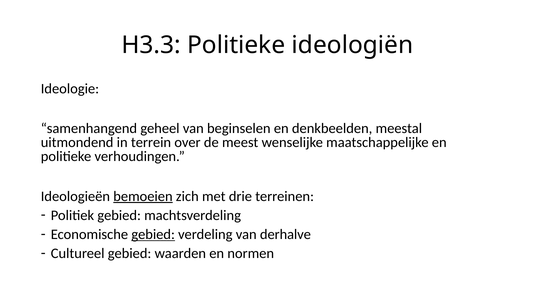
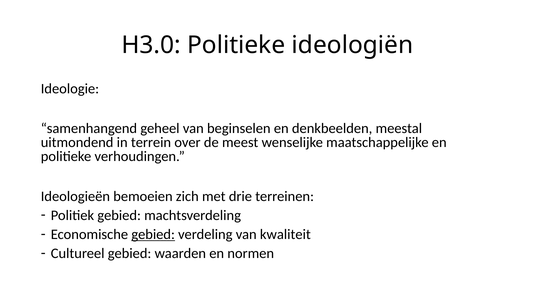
H3.3: H3.3 -> H3.0 (151, 45)
bemoeien underline: present -> none (143, 196)
derhalve: derhalve -> kwaliteit (285, 234)
